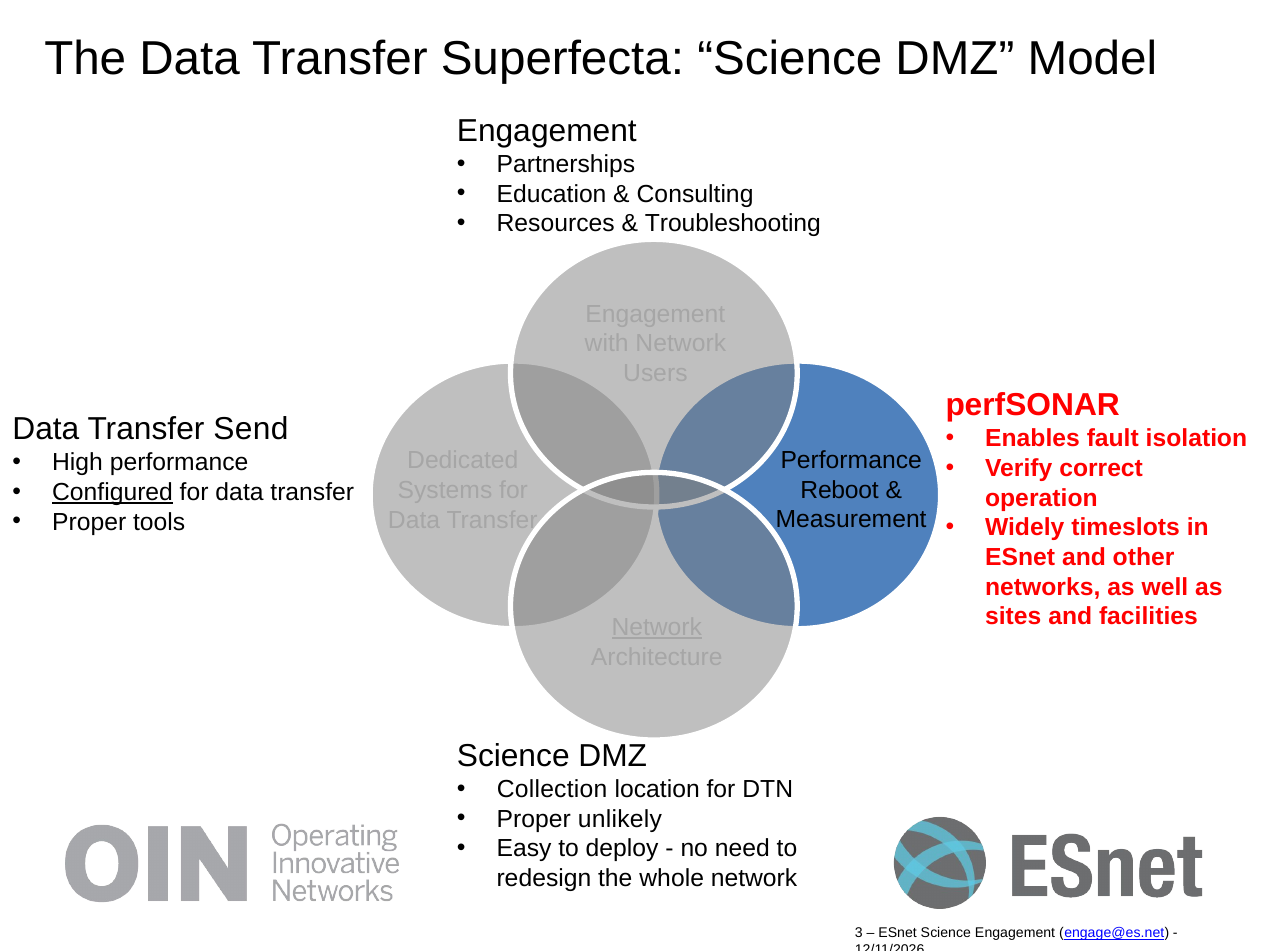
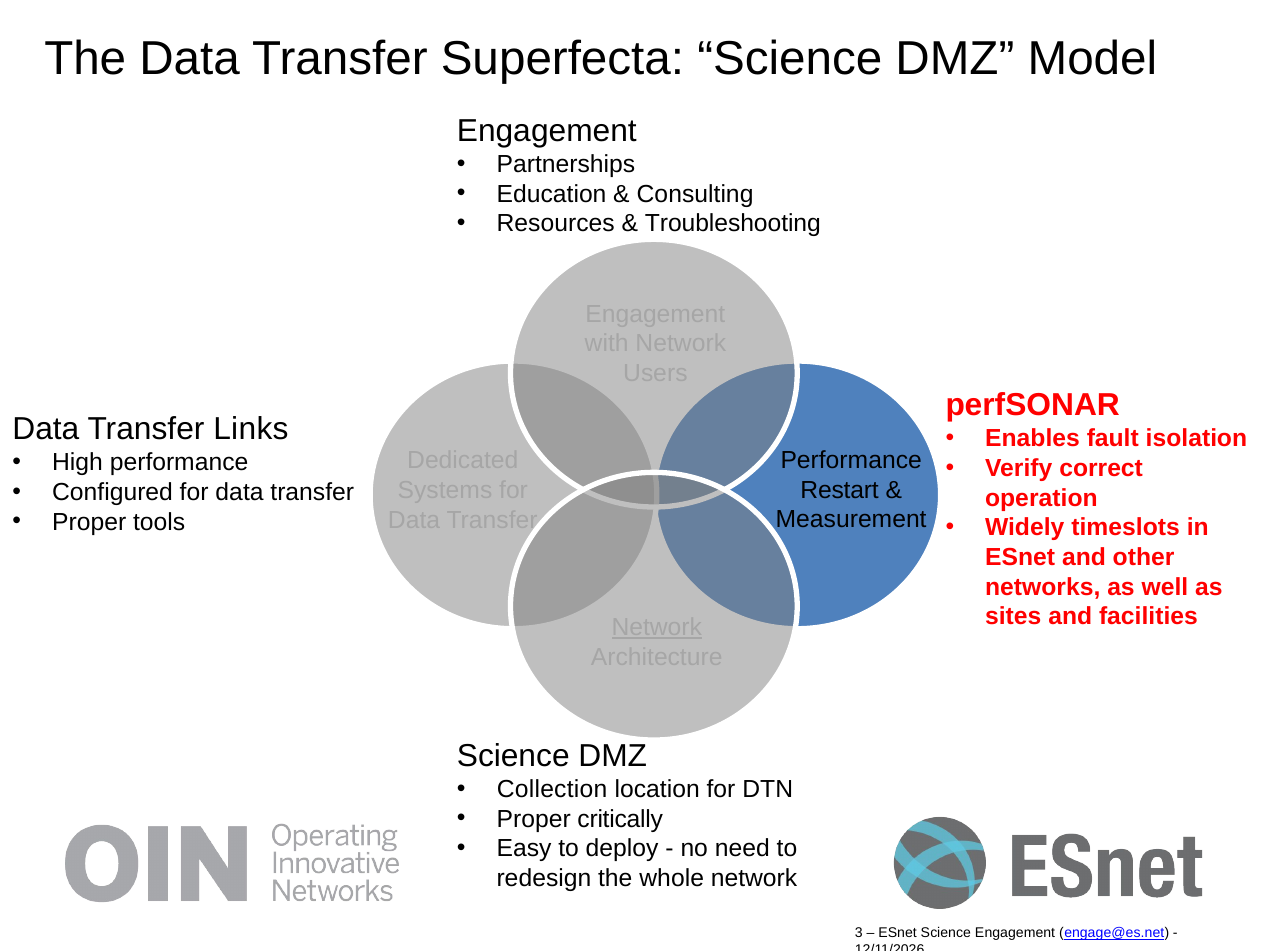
Send: Send -> Links (251, 430)
Reboot: Reboot -> Restart (840, 491)
Configured underline: present -> none (113, 493)
unlikely: unlikely -> critically (620, 820)
